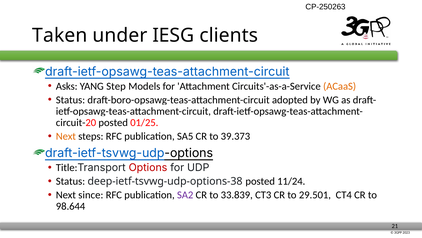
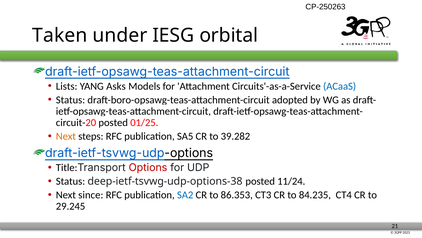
clients: clients -> orbital (229, 35)
Asks: Asks -> Lists (67, 86)
Step: Step -> Asks (116, 86)
ACaaS colour: orange -> blue (340, 86)
39.373: 39.373 -> 39.282 (235, 136)
SA2 colour: purple -> blue (185, 194)
33.839: 33.839 -> 86.353 (237, 194)
29.501: 29.501 -> 84.235 (315, 194)
98.644: 98.644 -> 29.245 (71, 206)
